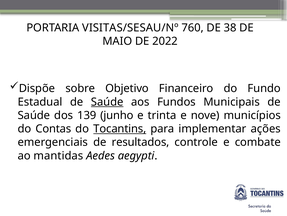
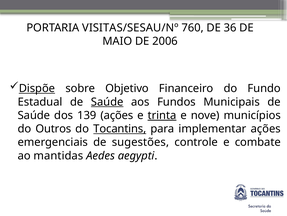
38: 38 -> 36 (230, 28)
2022: 2022 -> 2006 (165, 41)
Dispõe underline: none -> present (37, 88)
139 junho: junho -> ações (117, 115)
trinta underline: none -> present (162, 115)
Contas: Contas -> Outros (53, 128)
resultados: resultados -> sugestões (140, 142)
